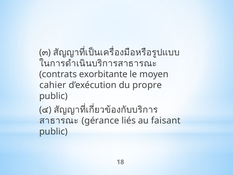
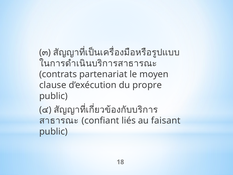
exorbitante: exorbitante -> partenariat (103, 74)
cahier: cahier -> clause (53, 85)
gérance: gérance -> confiant (100, 120)
